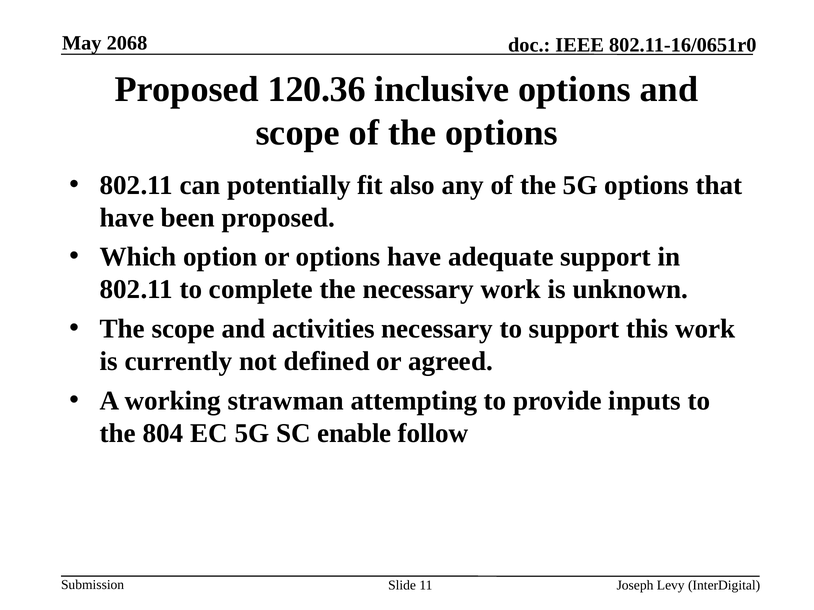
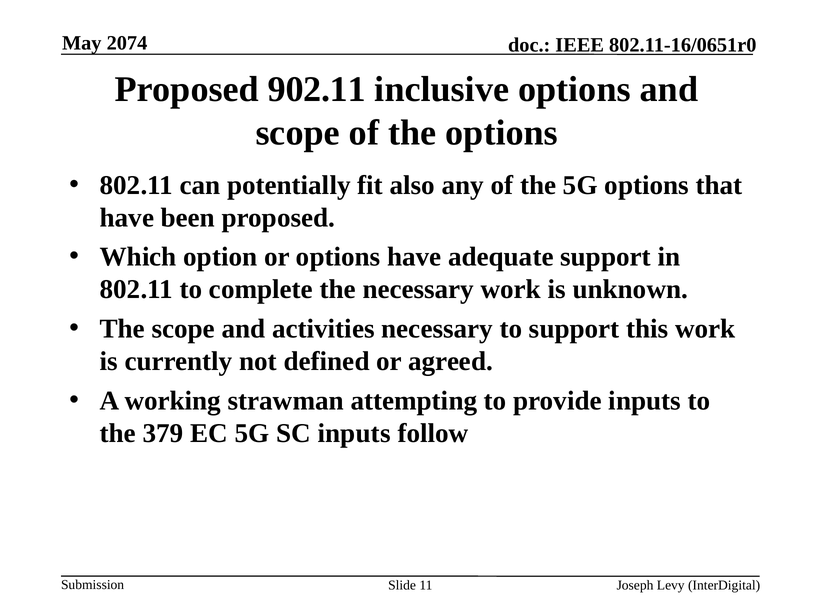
2068: 2068 -> 2074 (127, 43)
120.36: 120.36 -> 902.11 (317, 89)
804: 804 -> 379 (163, 434)
SC enable: enable -> inputs (354, 434)
